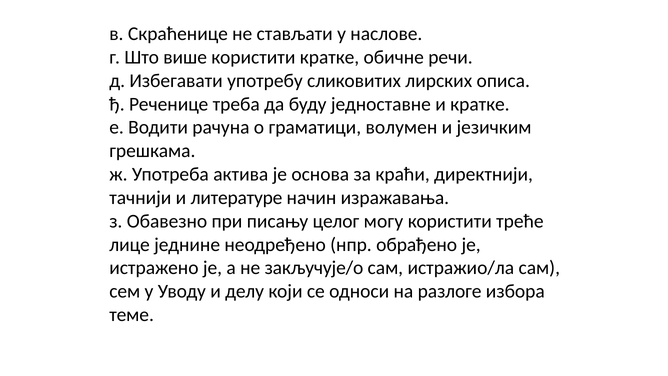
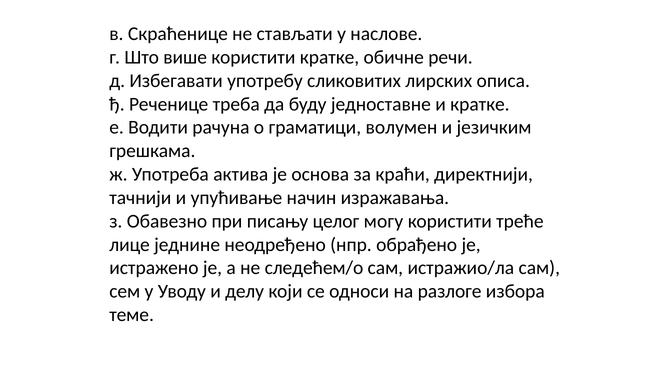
литературе: литературе -> упућивање (236, 198)
закључује/о: закључује/о -> следећем/о (314, 268)
